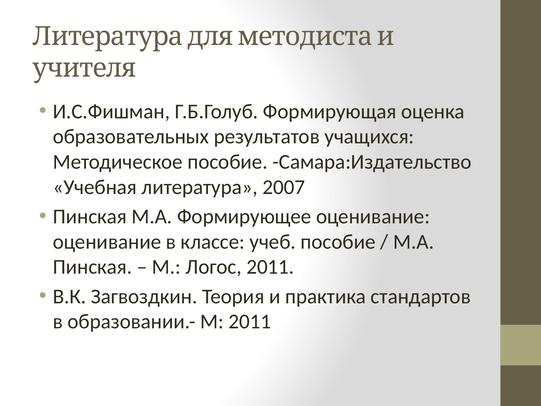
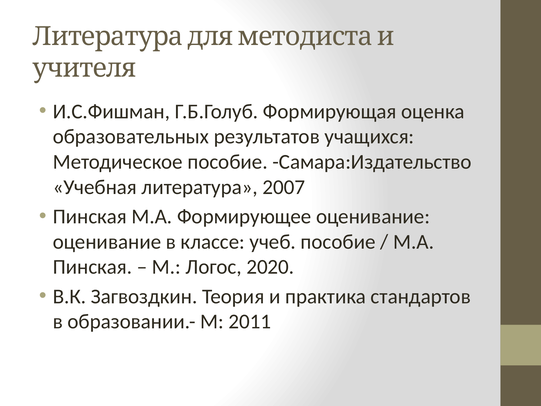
Логос 2011: 2011 -> 2020 (270, 267)
